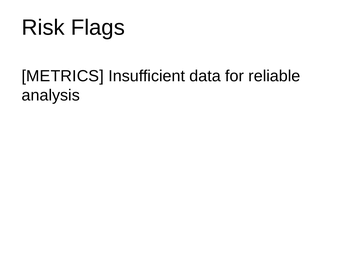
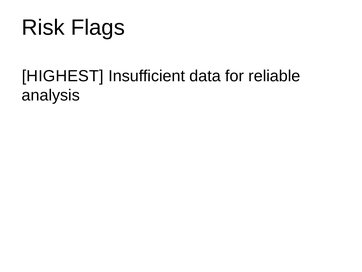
METRICS: METRICS -> HIGHEST (63, 76)
